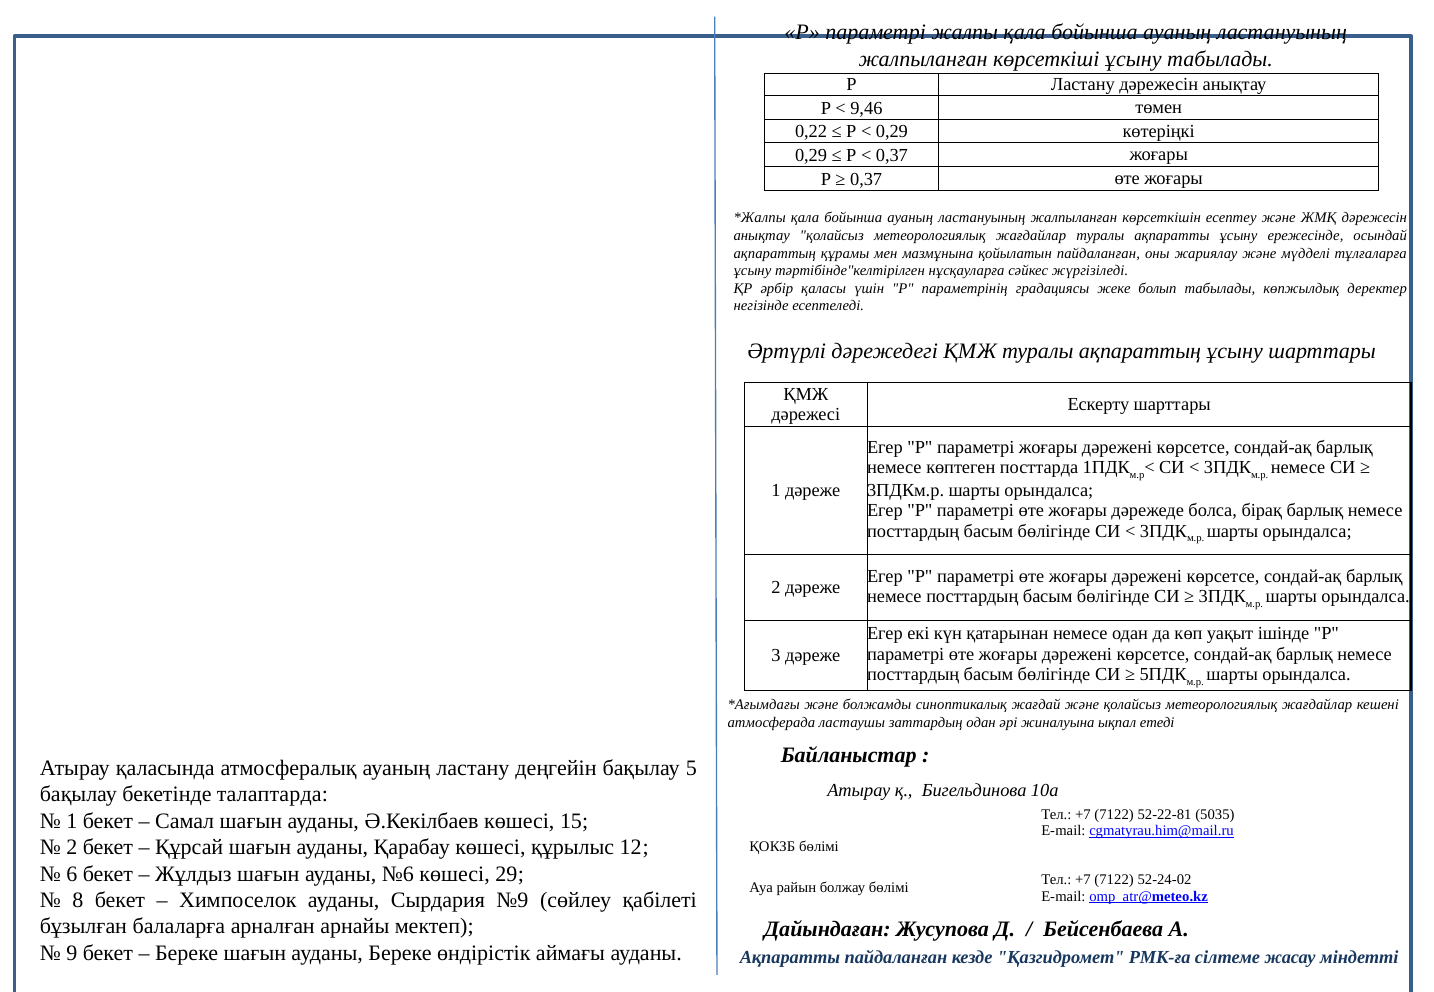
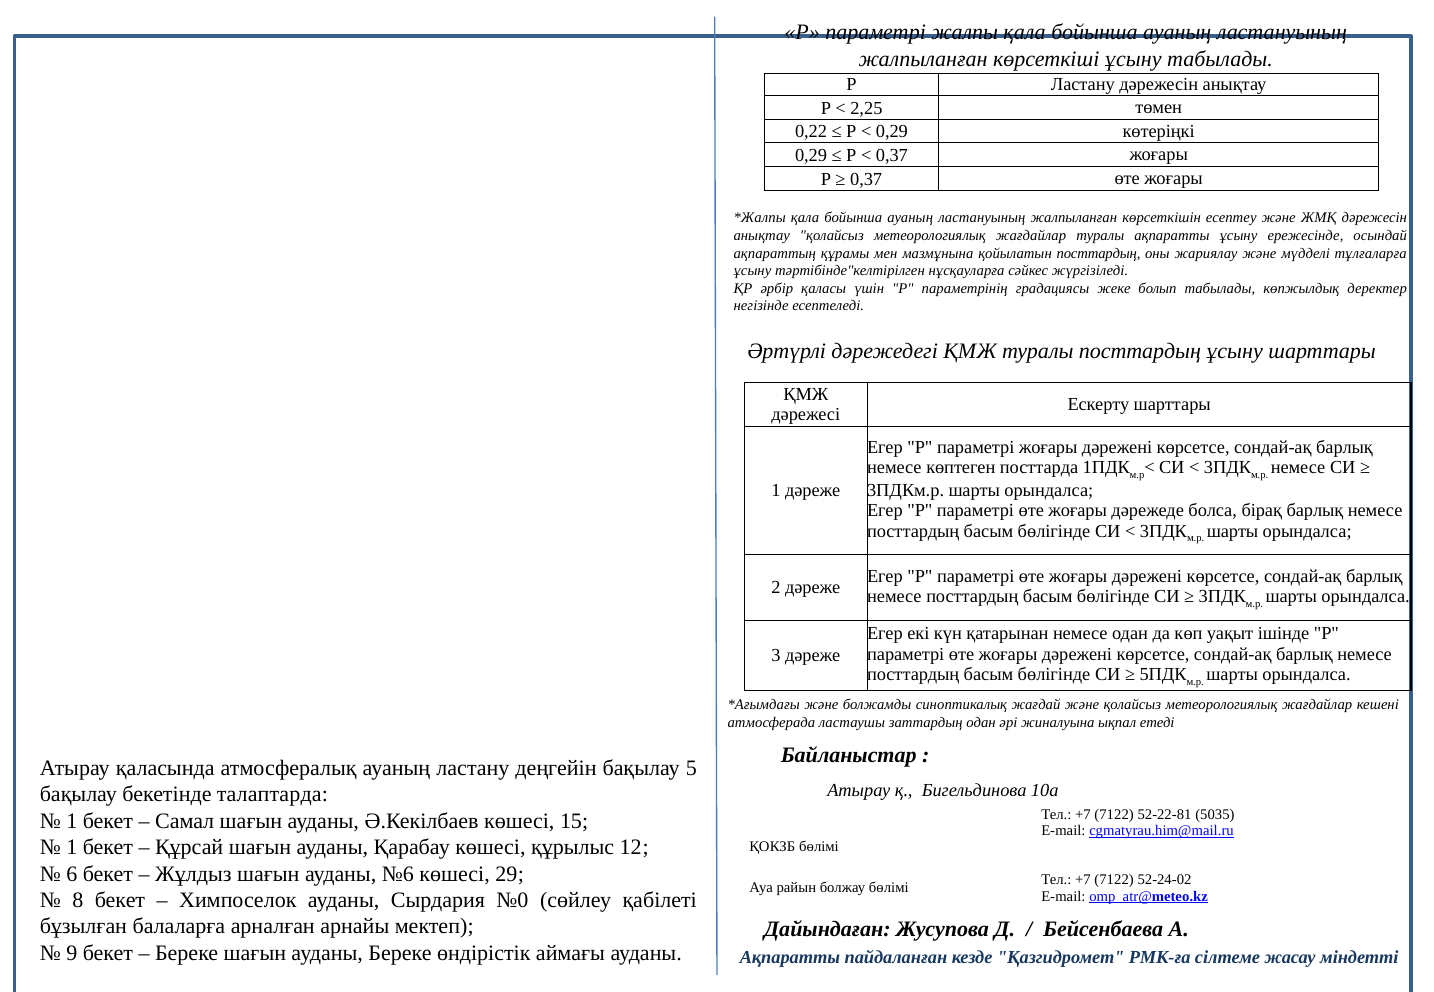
9,46: 9,46 -> 2,25 (866, 108)
қойылатын пайдаланған: пайдаланған -> посттардың (1099, 254)
туралы ақпараттың: ақпараттың -> посттардың (1140, 351)
2: 2 -> 1 (72, 848)
№9: №9 -> №0 (512, 901)
